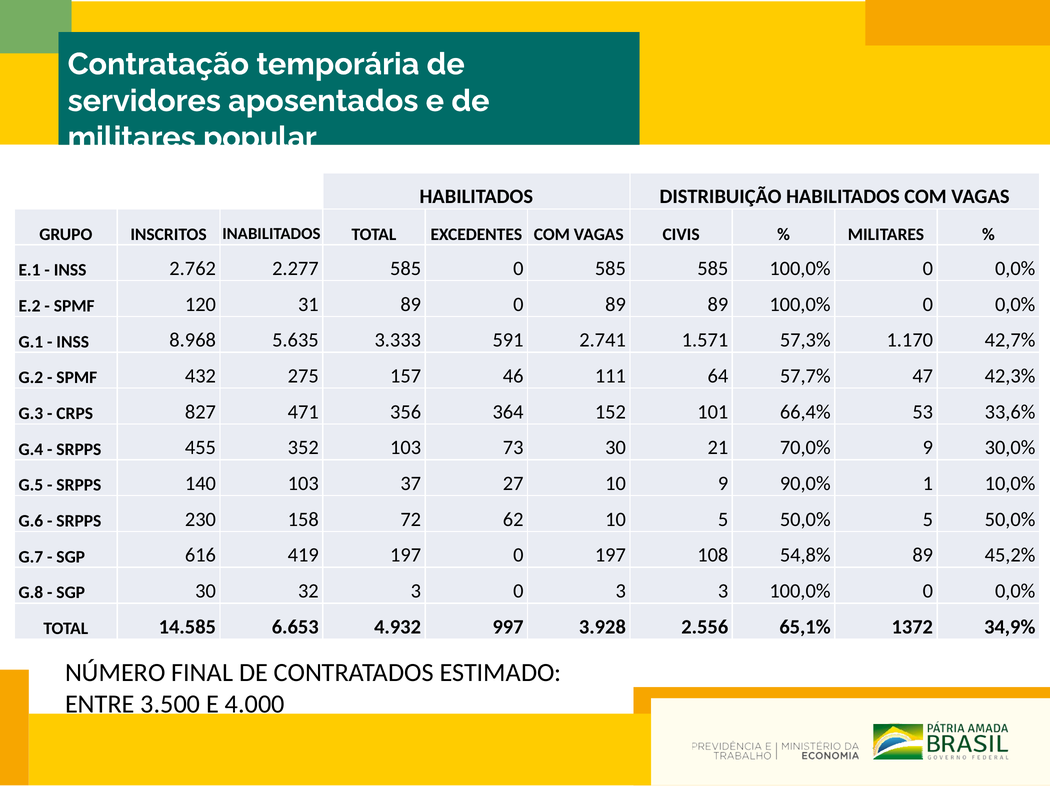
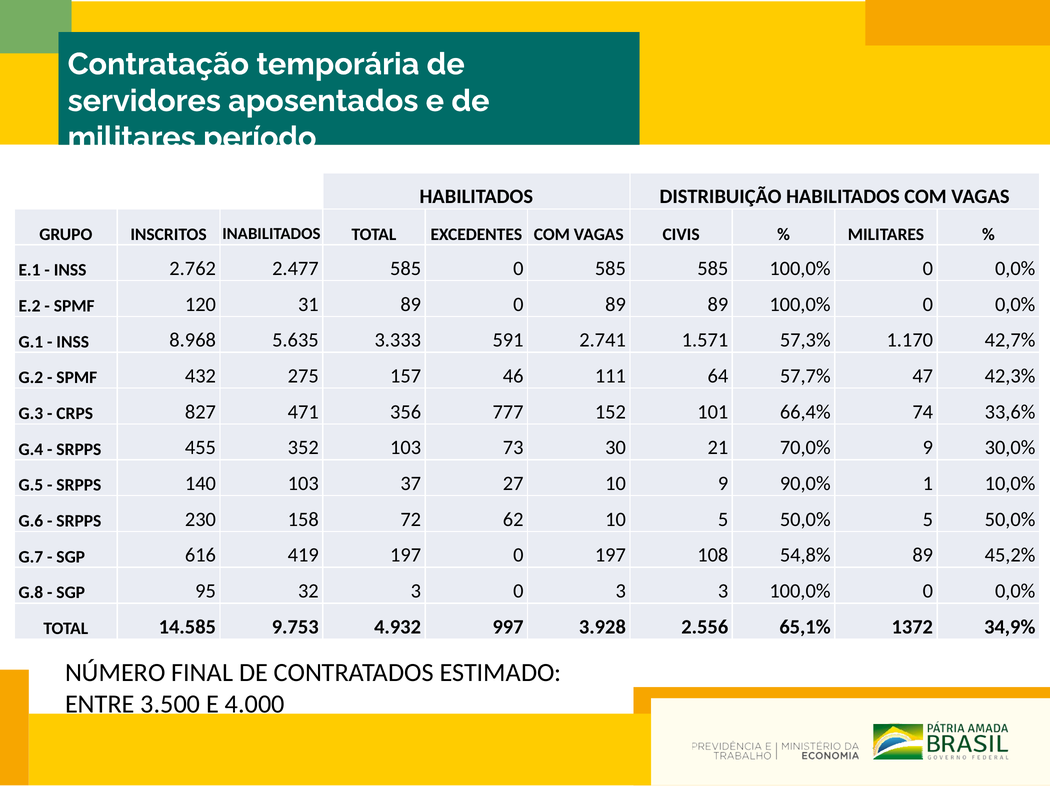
popular: popular -> período (260, 138)
2.277: 2.277 -> 2.477 (295, 268)
364: 364 -> 777 (508, 412)
53: 53 -> 74 (923, 412)
SGP 30: 30 -> 95 (206, 591)
6.653: 6.653 -> 9.753 (295, 627)
